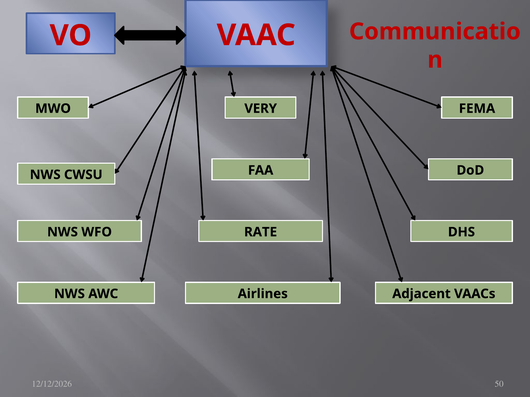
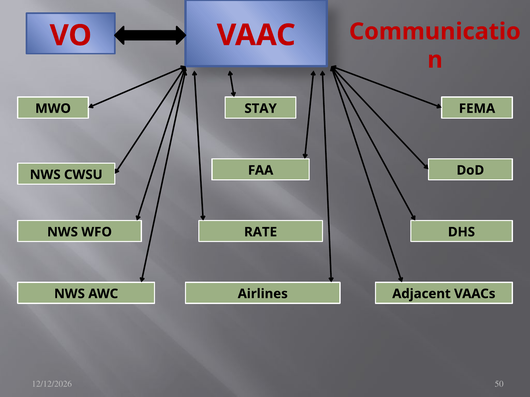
VERY: VERY -> STAY (261, 109)
